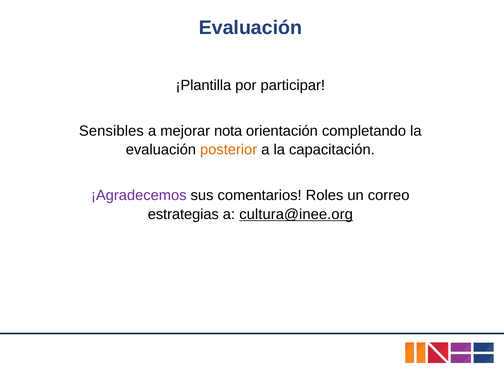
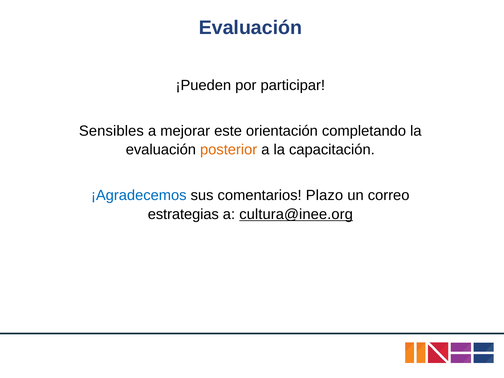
¡Plantilla: ¡Plantilla -> ¡Pueden (203, 85)
nota: nota -> este (228, 131)
¡Agradecemos colour: purple -> blue (139, 195)
Roles: Roles -> Plazo (324, 195)
